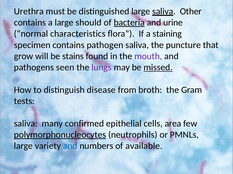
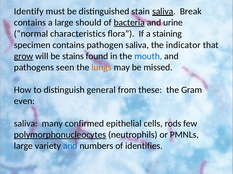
Urethra: Urethra -> Identify (29, 11)
distinguished large: large -> stain (141, 11)
Other: Other -> Break (191, 11)
puncture: puncture -> indicator (183, 45)
grow underline: none -> present (24, 56)
mouth colour: purple -> blue (148, 56)
lungs colour: purple -> orange (102, 68)
missed underline: present -> none (158, 68)
disease: disease -> general (101, 90)
broth: broth -> these (150, 90)
tests: tests -> even (24, 101)
area: area -> rods (173, 124)
available: available -> identifies (144, 147)
